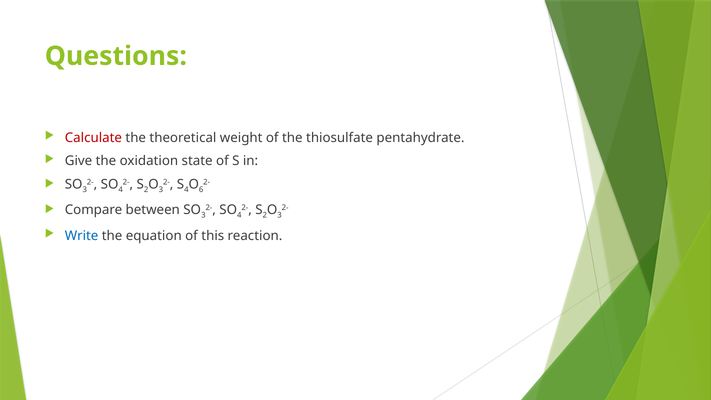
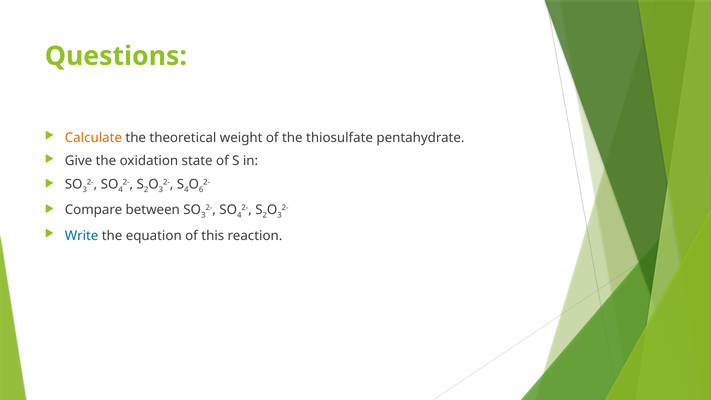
Calculate colour: red -> orange (93, 138)
